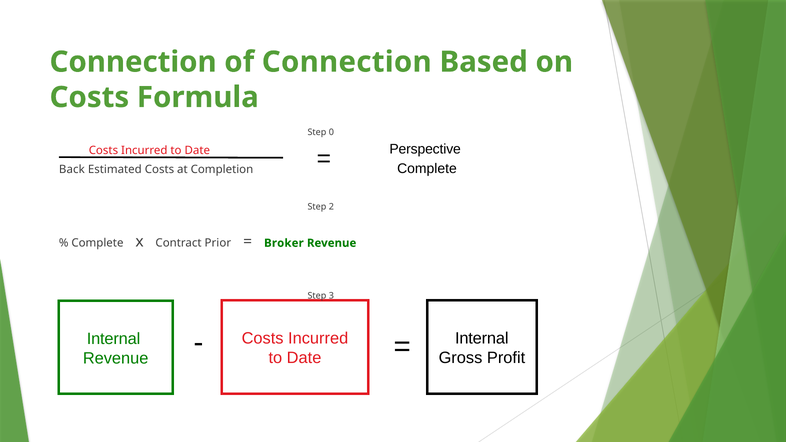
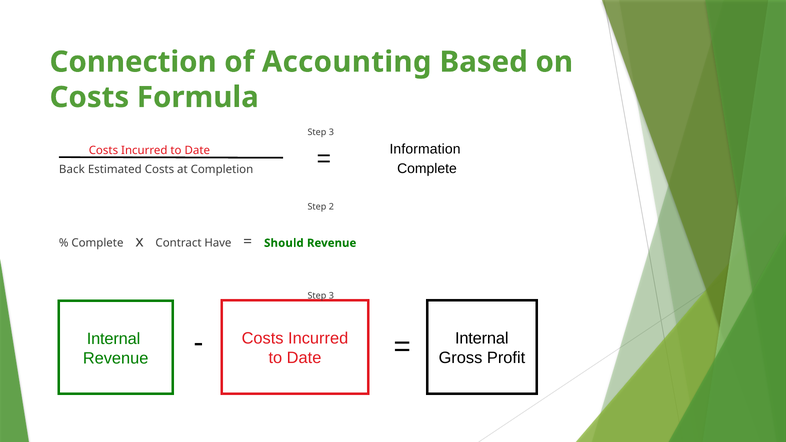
of Connection: Connection -> Accounting (347, 62)
0: 0 -> 3 (331, 132)
Perspective: Perspective -> Information (425, 149)
Prior: Prior -> Have (218, 243)
Broker: Broker -> Should (284, 243)
